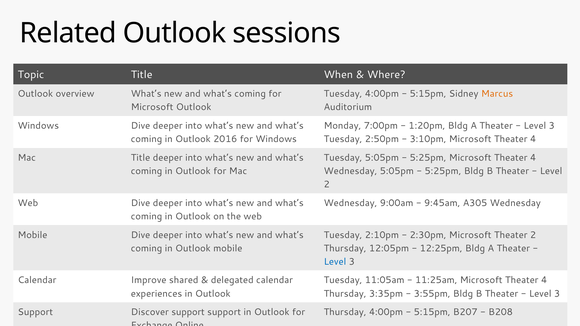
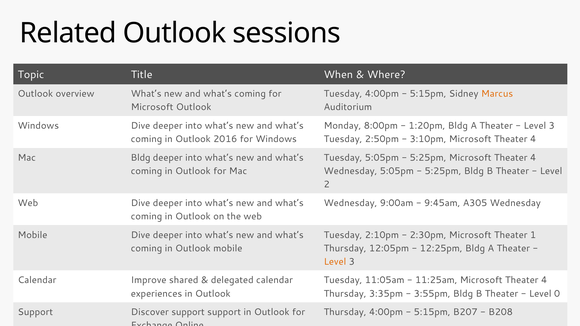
7:00pm: 7:00pm -> 8:00pm (381, 126)
Mac Title: Title -> Bldg (141, 158)
Theater 2: 2 -> 1 (533, 235)
Level colour: blue -> orange (335, 262)
3: 3 -> 0 (557, 294)
